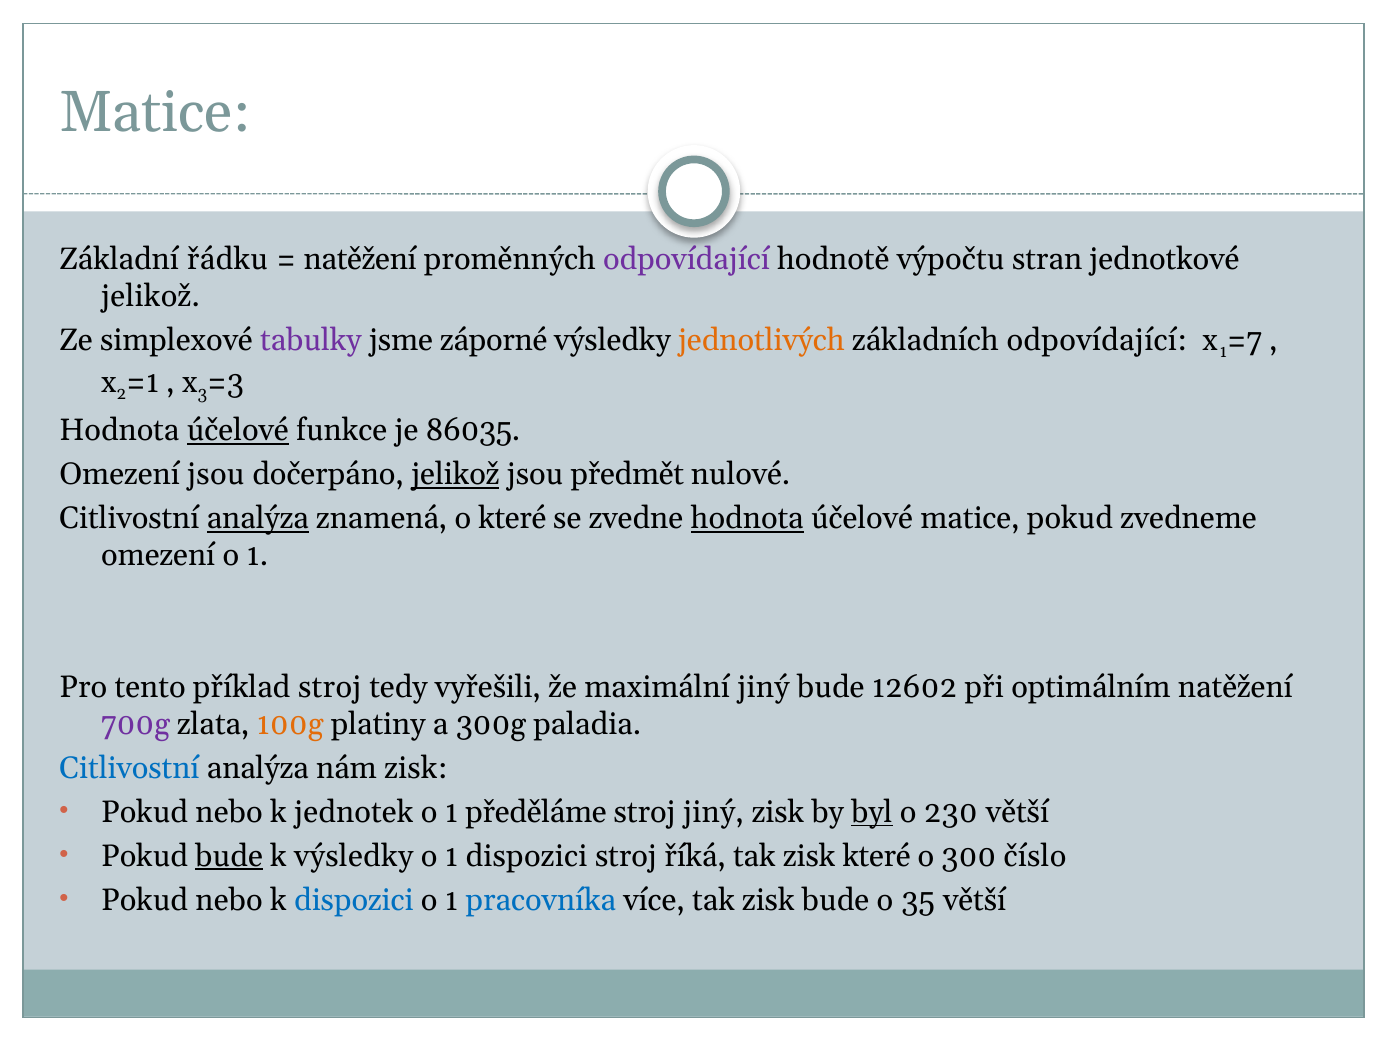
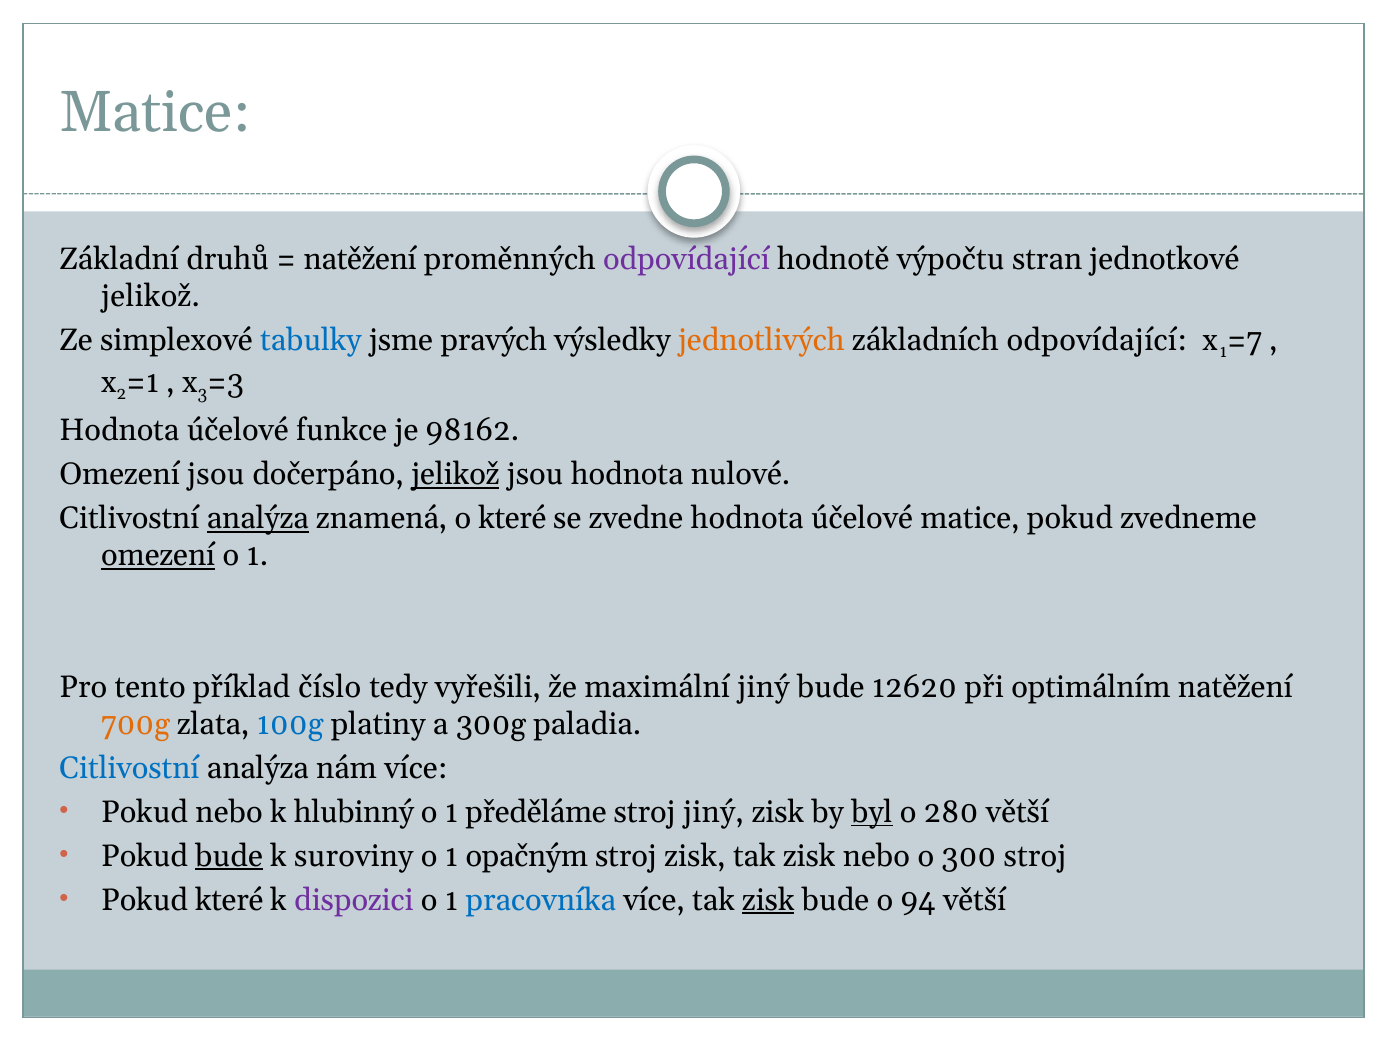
řádku: řádku -> druhů (228, 259)
tabulky colour: purple -> blue (311, 340)
záporné: záporné -> pravých (494, 340)
účelové underline: present -> none (238, 431)
86035: 86035 -> 98162 (472, 431)
jsou předmět: předmět -> hodnota (627, 475)
hodnota underline: present -> none (747, 519)
omezení underline: none -> present (158, 556)
příklad stroj: stroj -> číslo (330, 687)
12602: 12602 -> 12620 (915, 687)
700g colour: purple -> orange (136, 724)
100g colour: orange -> blue (290, 724)
nám zisk: zisk -> více (416, 768)
jednotek: jednotek -> hlubinný (354, 812)
230: 230 -> 280 (951, 812)
k výsledky: výsledky -> suroviny (354, 856)
1 dispozici: dispozici -> opačným (527, 856)
stroj říká: říká -> zisk (695, 856)
zisk které: které -> nebo (876, 856)
300 číslo: číslo -> stroj (1035, 856)
nebo: nebo -> které (229, 900)
dispozici colour: blue -> purple (354, 900)
zisk underline: none -> present (768, 900)
35: 35 -> 94 (918, 900)
